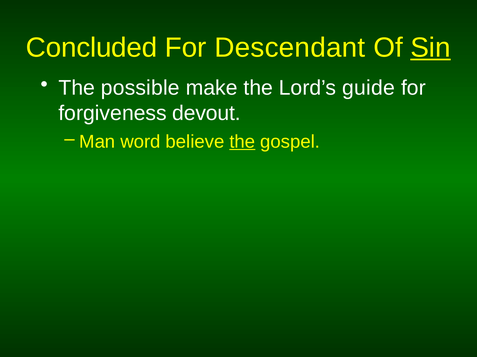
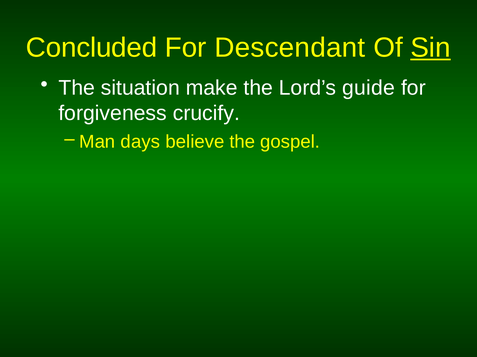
possible: possible -> situation (140, 88)
devout: devout -> crucify (206, 114)
word: word -> days (140, 142)
the underline: present -> none (242, 142)
